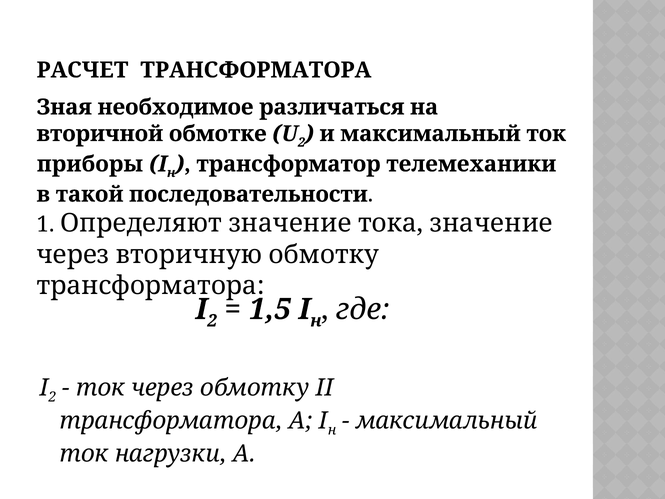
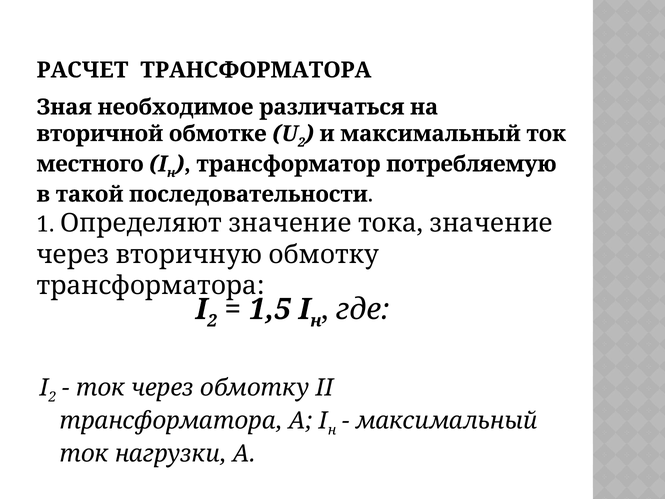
приборы: приборы -> местного (90, 164)
телемеханики: телемеханики -> потребляемую (471, 164)
